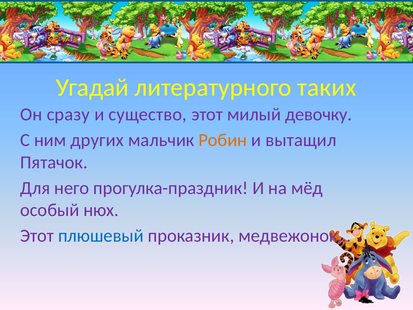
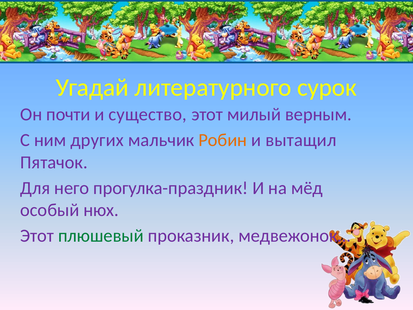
таких: таких -> сурок (327, 87)
сразу: сразу -> почти (68, 114)
девочку: девочку -> верным (318, 114)
плюшевый colour: blue -> green (101, 236)
